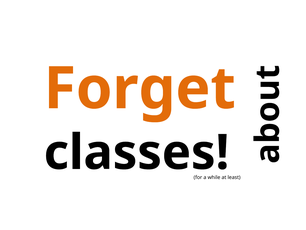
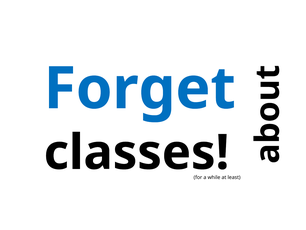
Forget colour: orange -> blue (140, 89)
